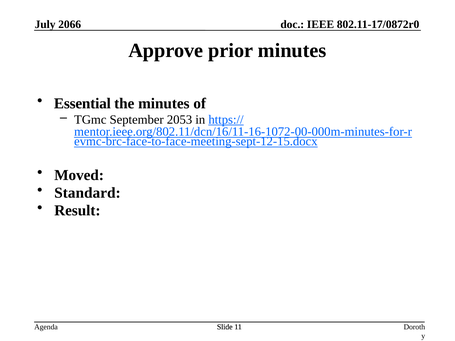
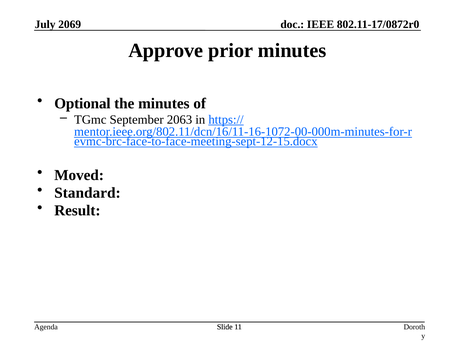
2066: 2066 -> 2069 (70, 24)
Essential: Essential -> Optional (82, 104)
2053: 2053 -> 2063 (180, 120)
